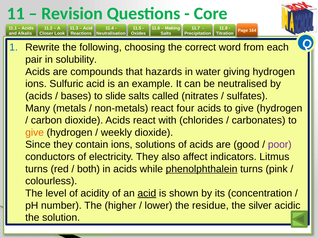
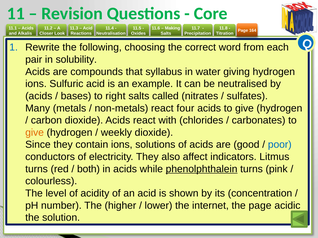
hazards: hazards -> syllabus (164, 72)
slide: slide -> right (115, 96)
poor colour: purple -> blue (280, 145)
acid underline: present -> none (147, 194)
residue: residue -> internet (210, 206)
the silver: silver -> page (260, 206)
